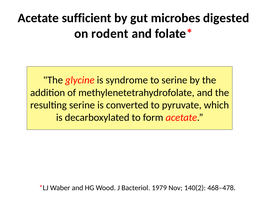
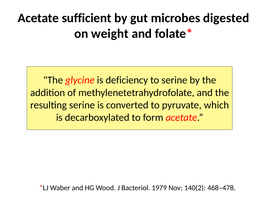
rodent: rodent -> weight (110, 34)
syndrome: syndrome -> deficiency (127, 80)
